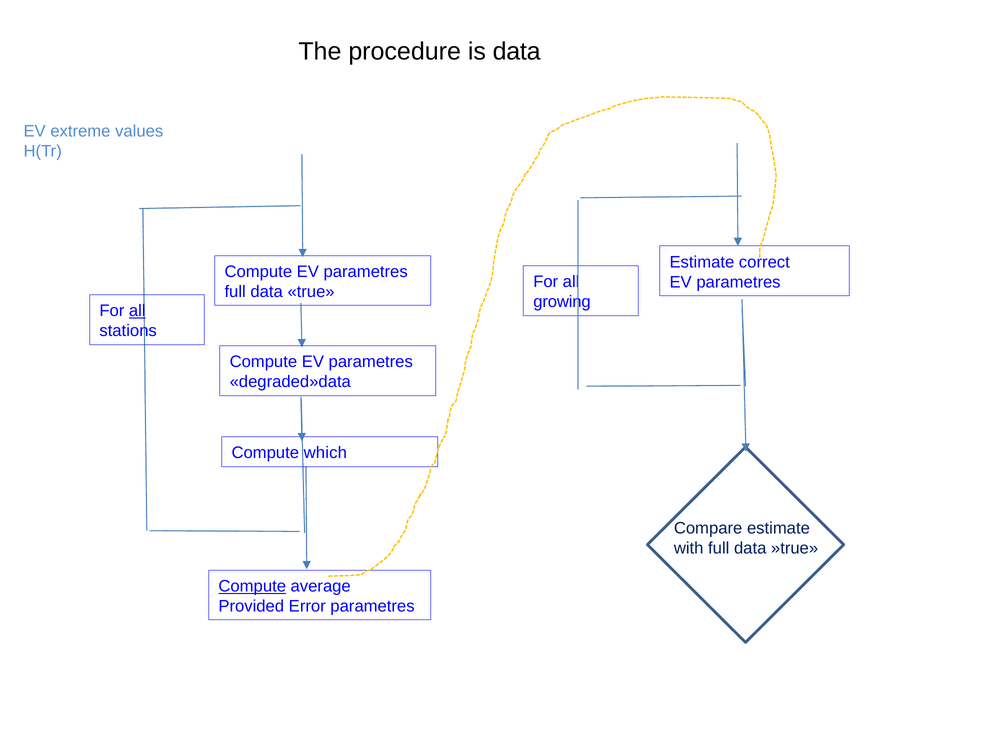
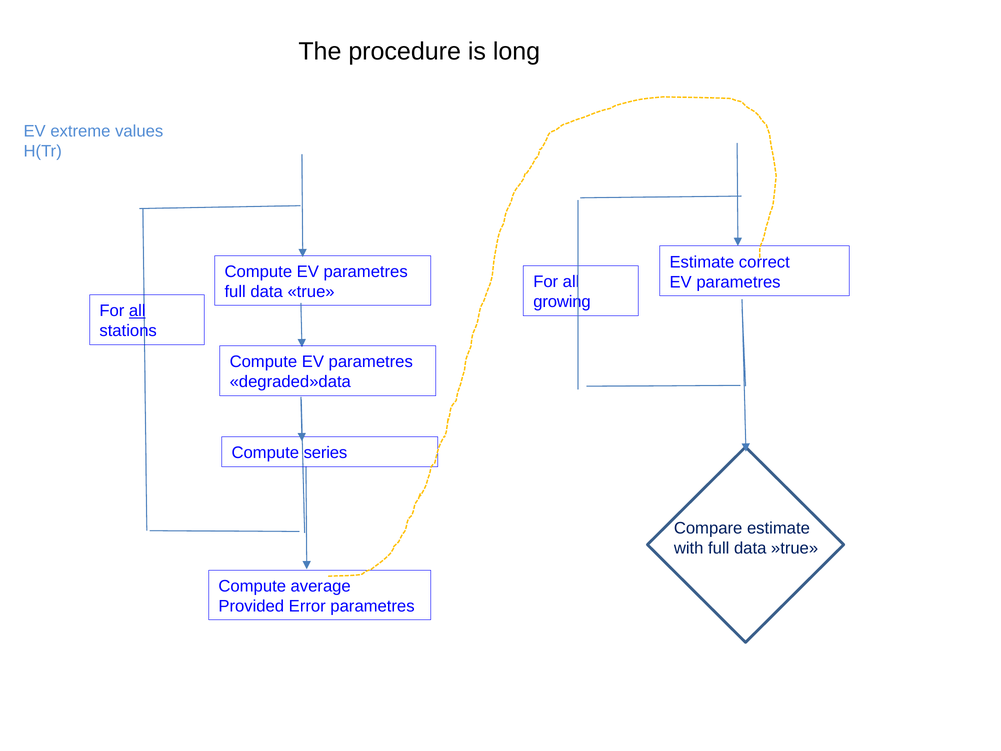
is data: data -> long (516, 51)
which: which -> series (325, 453)
Compute underline: present -> none (252, 586)
